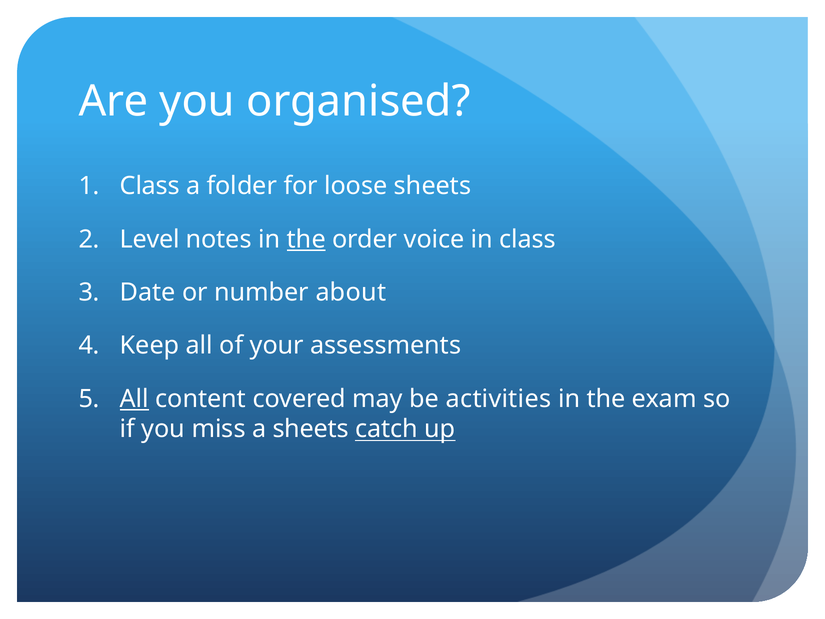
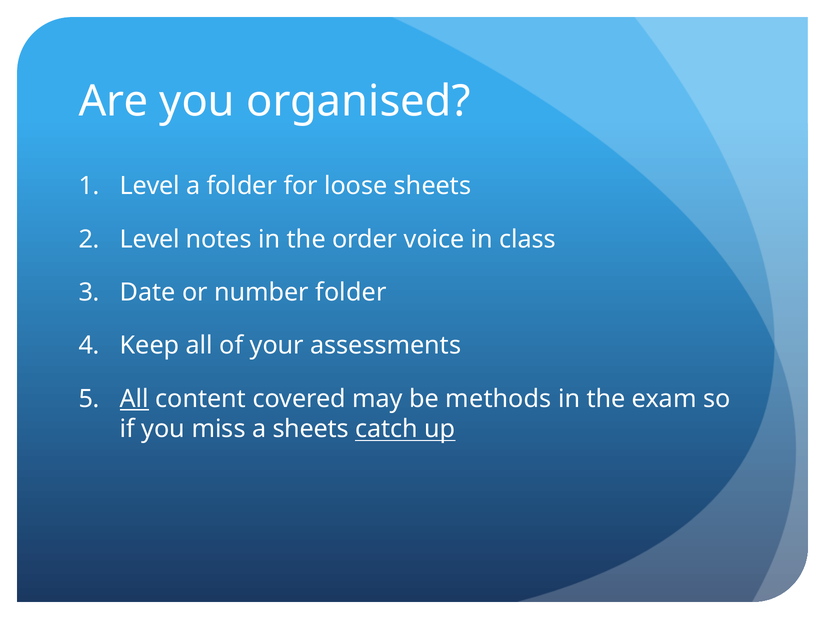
Class: Class -> Level (150, 186)
the underline: present -> none (306, 239)
number about: about -> folder (351, 292)
activities: activities -> methods (498, 399)
